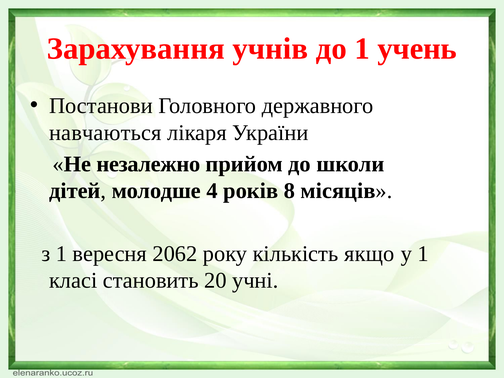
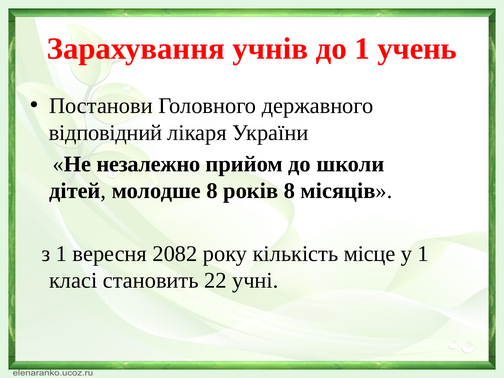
навчаються: навчаються -> відповідний (106, 133)
молодше 4: 4 -> 8 (212, 191)
2062: 2062 -> 2082 (175, 254)
якщо: якщо -> місце (370, 254)
20: 20 -> 22 (215, 281)
